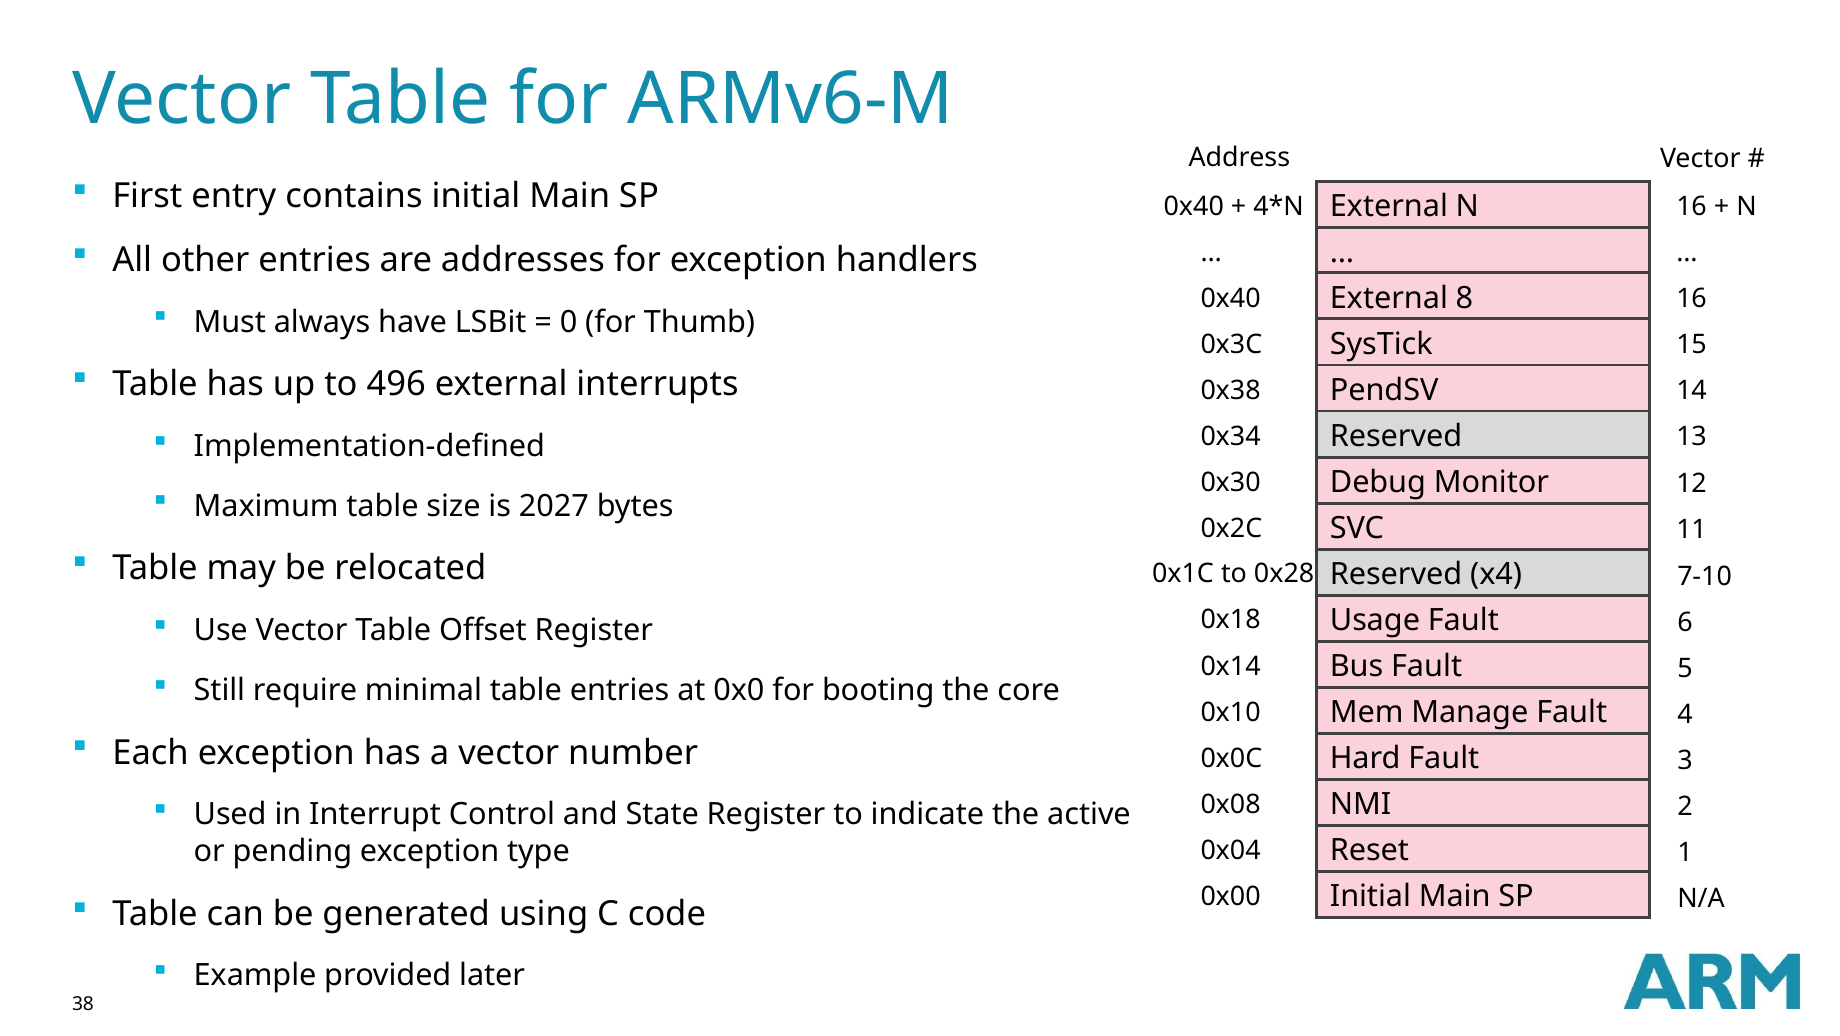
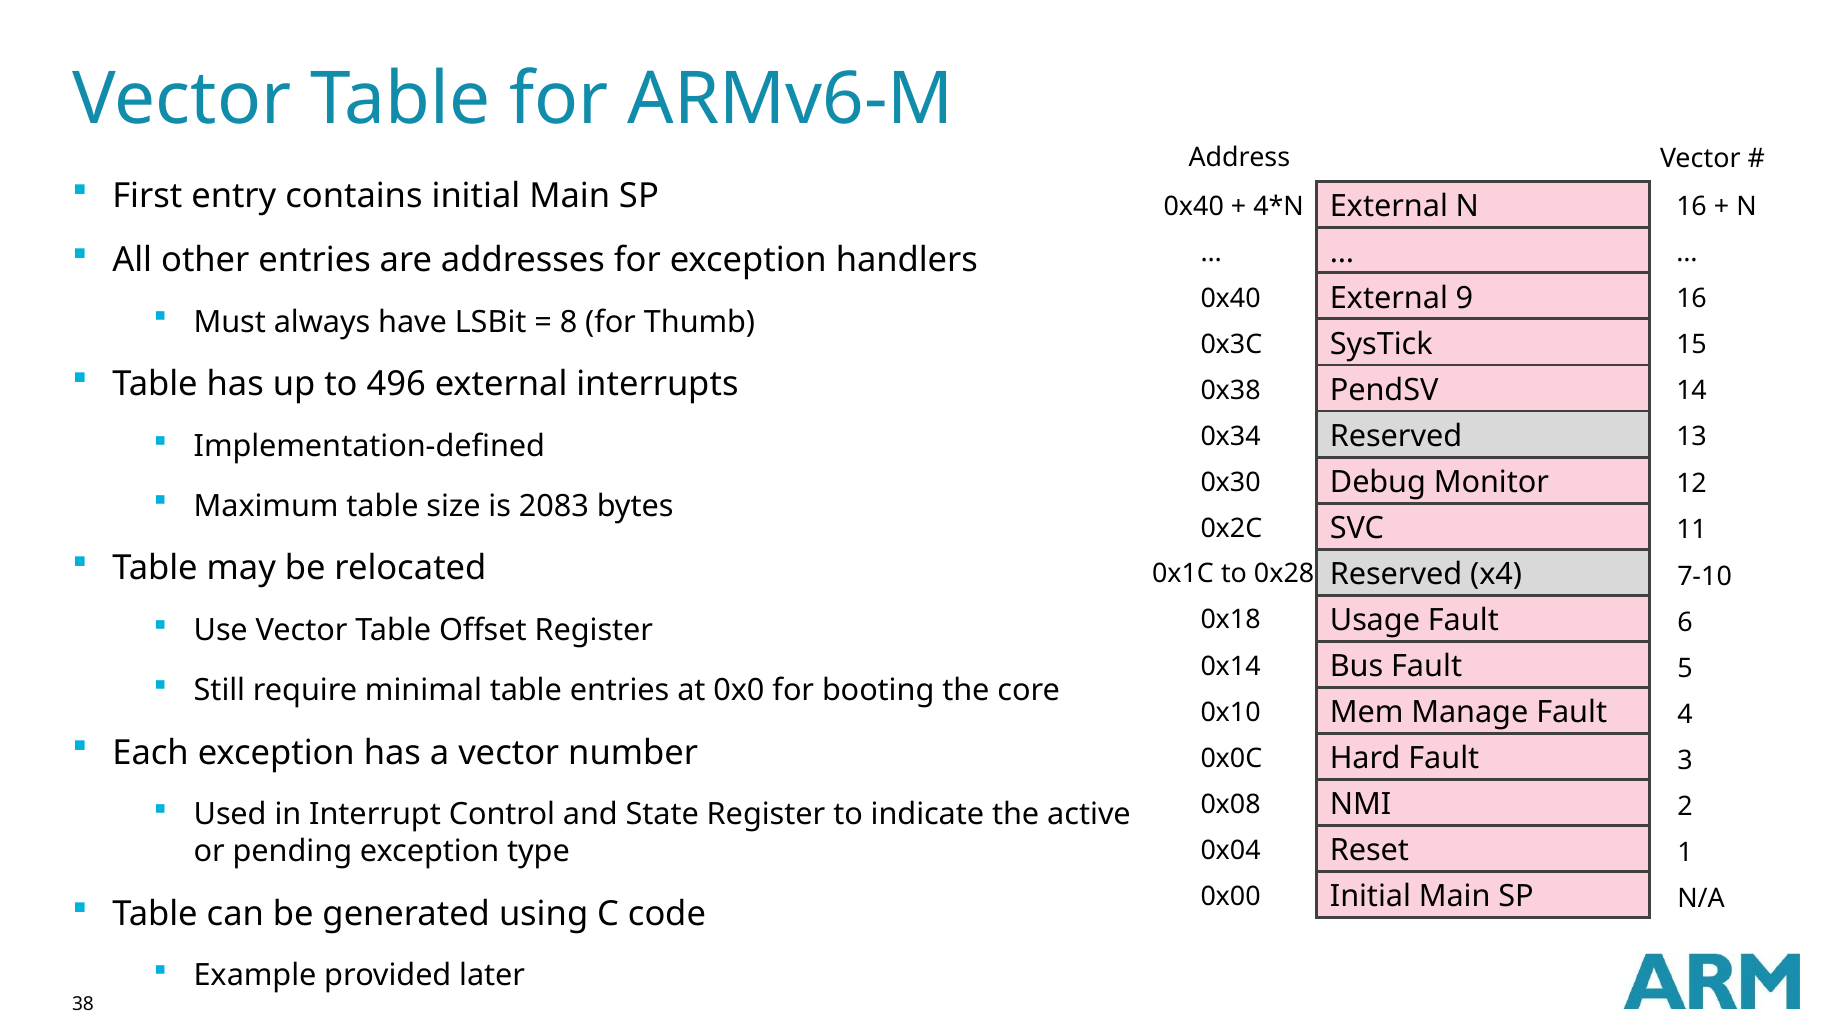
8: 8 -> 9 (1464, 298)
0: 0 -> 8 (569, 322)
2027: 2027 -> 2083 (554, 506)
